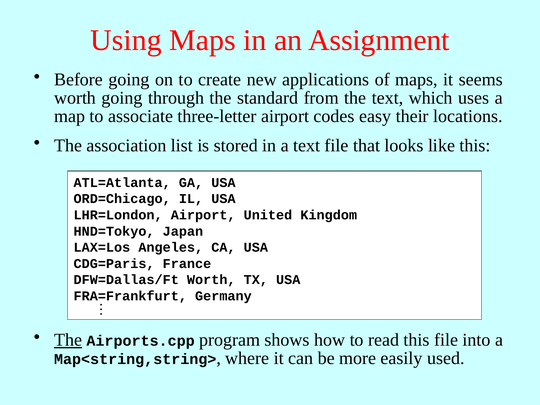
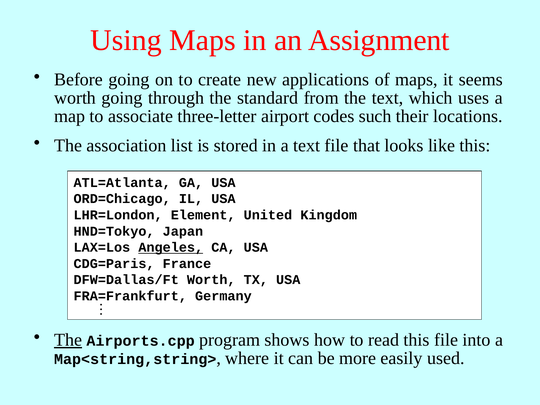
easy: easy -> such (375, 116)
LHR=London Airport: Airport -> Element (203, 215)
Angeles underline: none -> present (171, 247)
